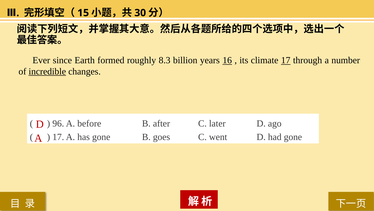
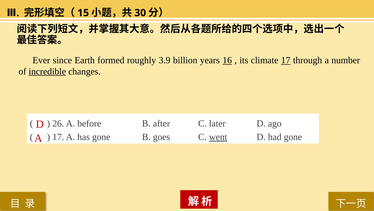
8.3: 8.3 -> 3.9 (165, 60)
96: 96 -> 26 (58, 123)
went underline: none -> present (218, 137)
